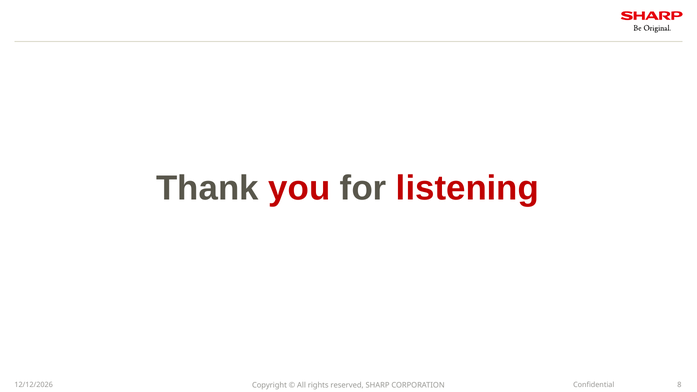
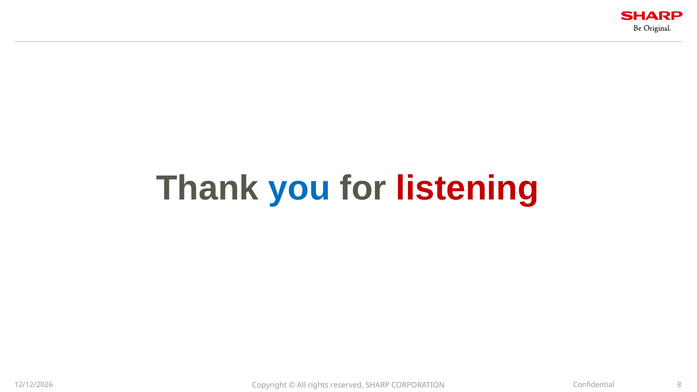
you colour: red -> blue (299, 188)
